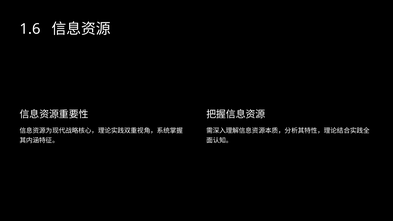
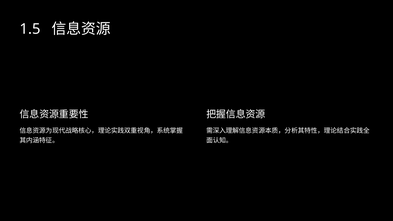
1.6: 1.6 -> 1.5 (30, 29)
